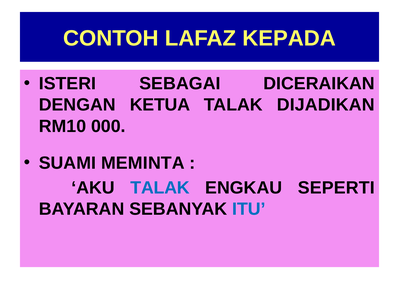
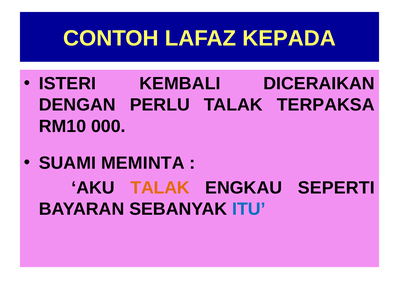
SEBAGAI: SEBAGAI -> KEMBALI (180, 84)
KETUA: KETUA -> PERLU (160, 105)
DIJADIKAN: DIJADIKAN -> TERPAKSA (326, 105)
TALAK colour: blue -> orange (160, 188)
